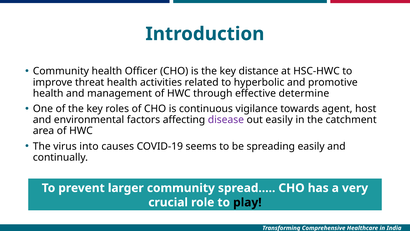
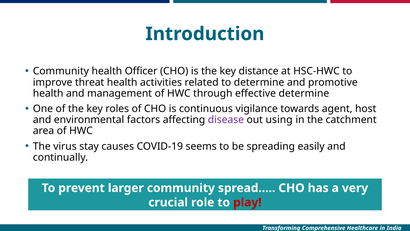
to hyperbolic: hyperbolic -> determine (259, 82)
out easily: easily -> using (279, 120)
into: into -> stay (89, 146)
play colour: black -> red (247, 202)
